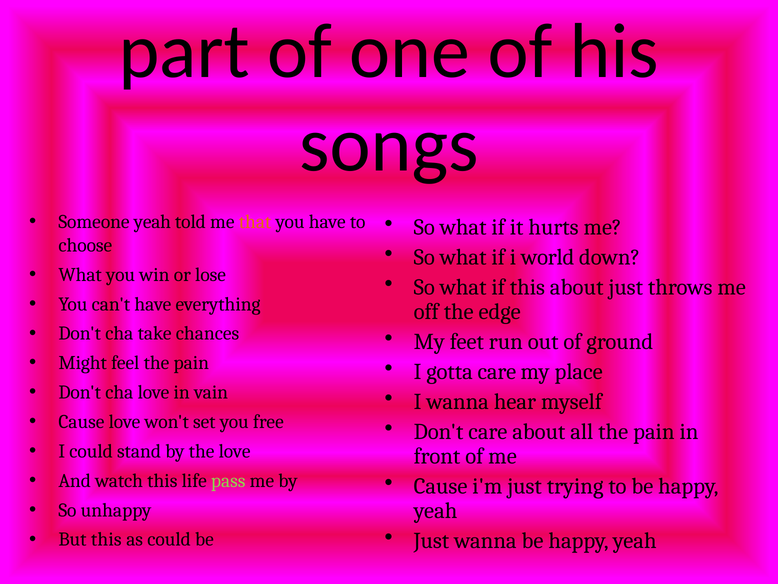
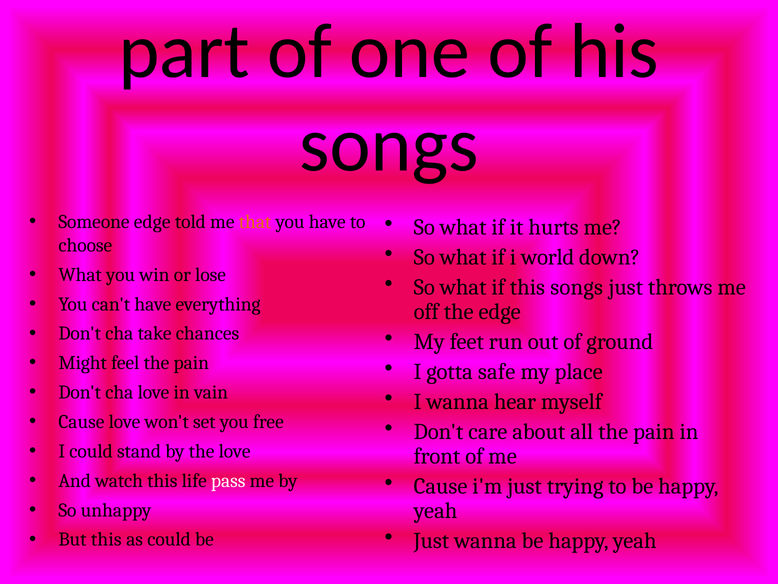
Someone yeah: yeah -> edge (152, 222)
this about: about -> songs (577, 287)
gotta care: care -> safe (497, 371)
pass colour: light green -> white (228, 480)
